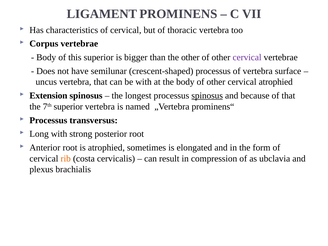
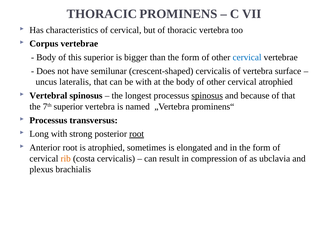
LIGAMENT: LIGAMENT -> THORACIC (102, 14)
than the other: other -> form (190, 57)
cervical colour: purple -> blue (247, 57)
crescent-shaped processus: processus -> cervicalis (213, 71)
uncus vertebra: vertebra -> lateralis (75, 82)
Extension: Extension -> Vertebral (48, 96)
root underline: none -> present (137, 134)
